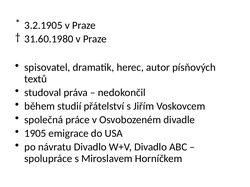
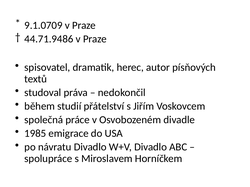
3.2.1905: 3.2.1905 -> 9.1.0709 (43, 25)
31.60.1980: 31.60.1980 -> 44.71.9486 (49, 39)
1905: 1905 -> 1985 (35, 134)
